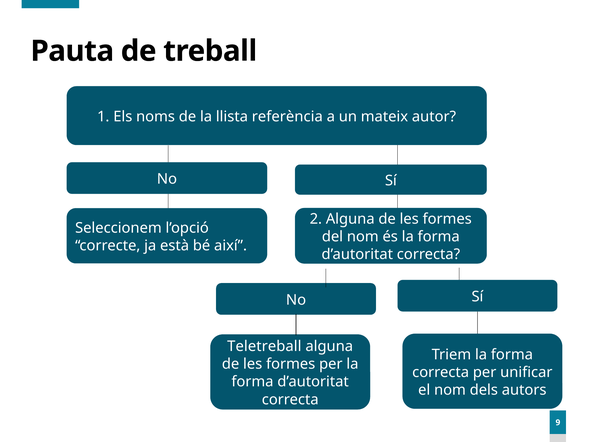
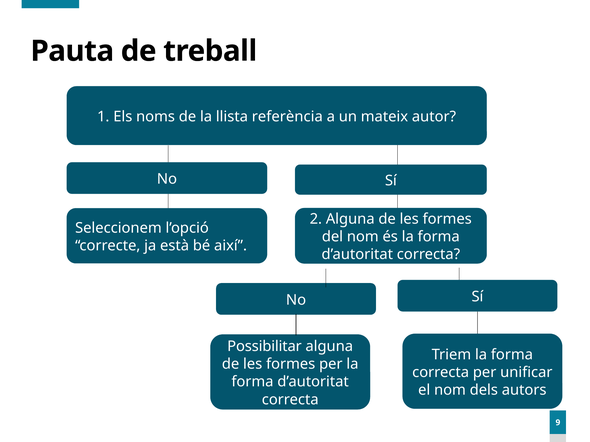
Teletreball: Teletreball -> Possibilitar (264, 347)
